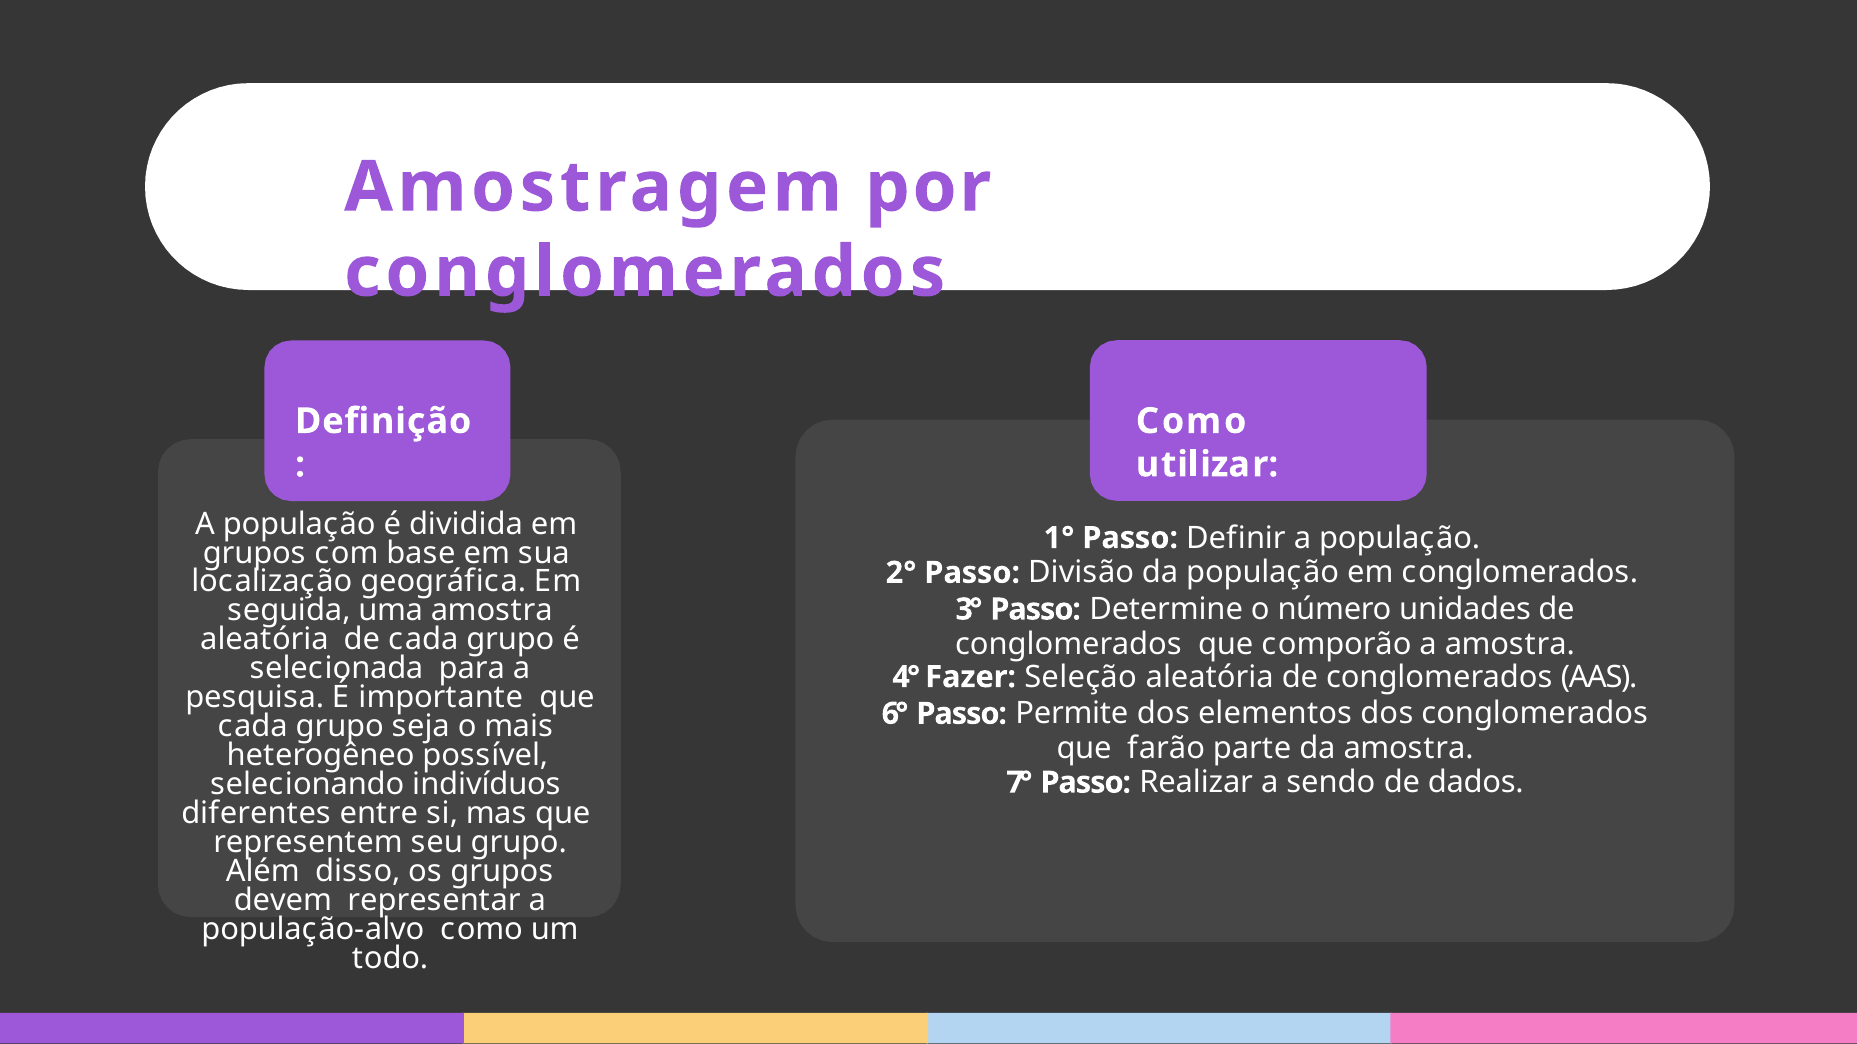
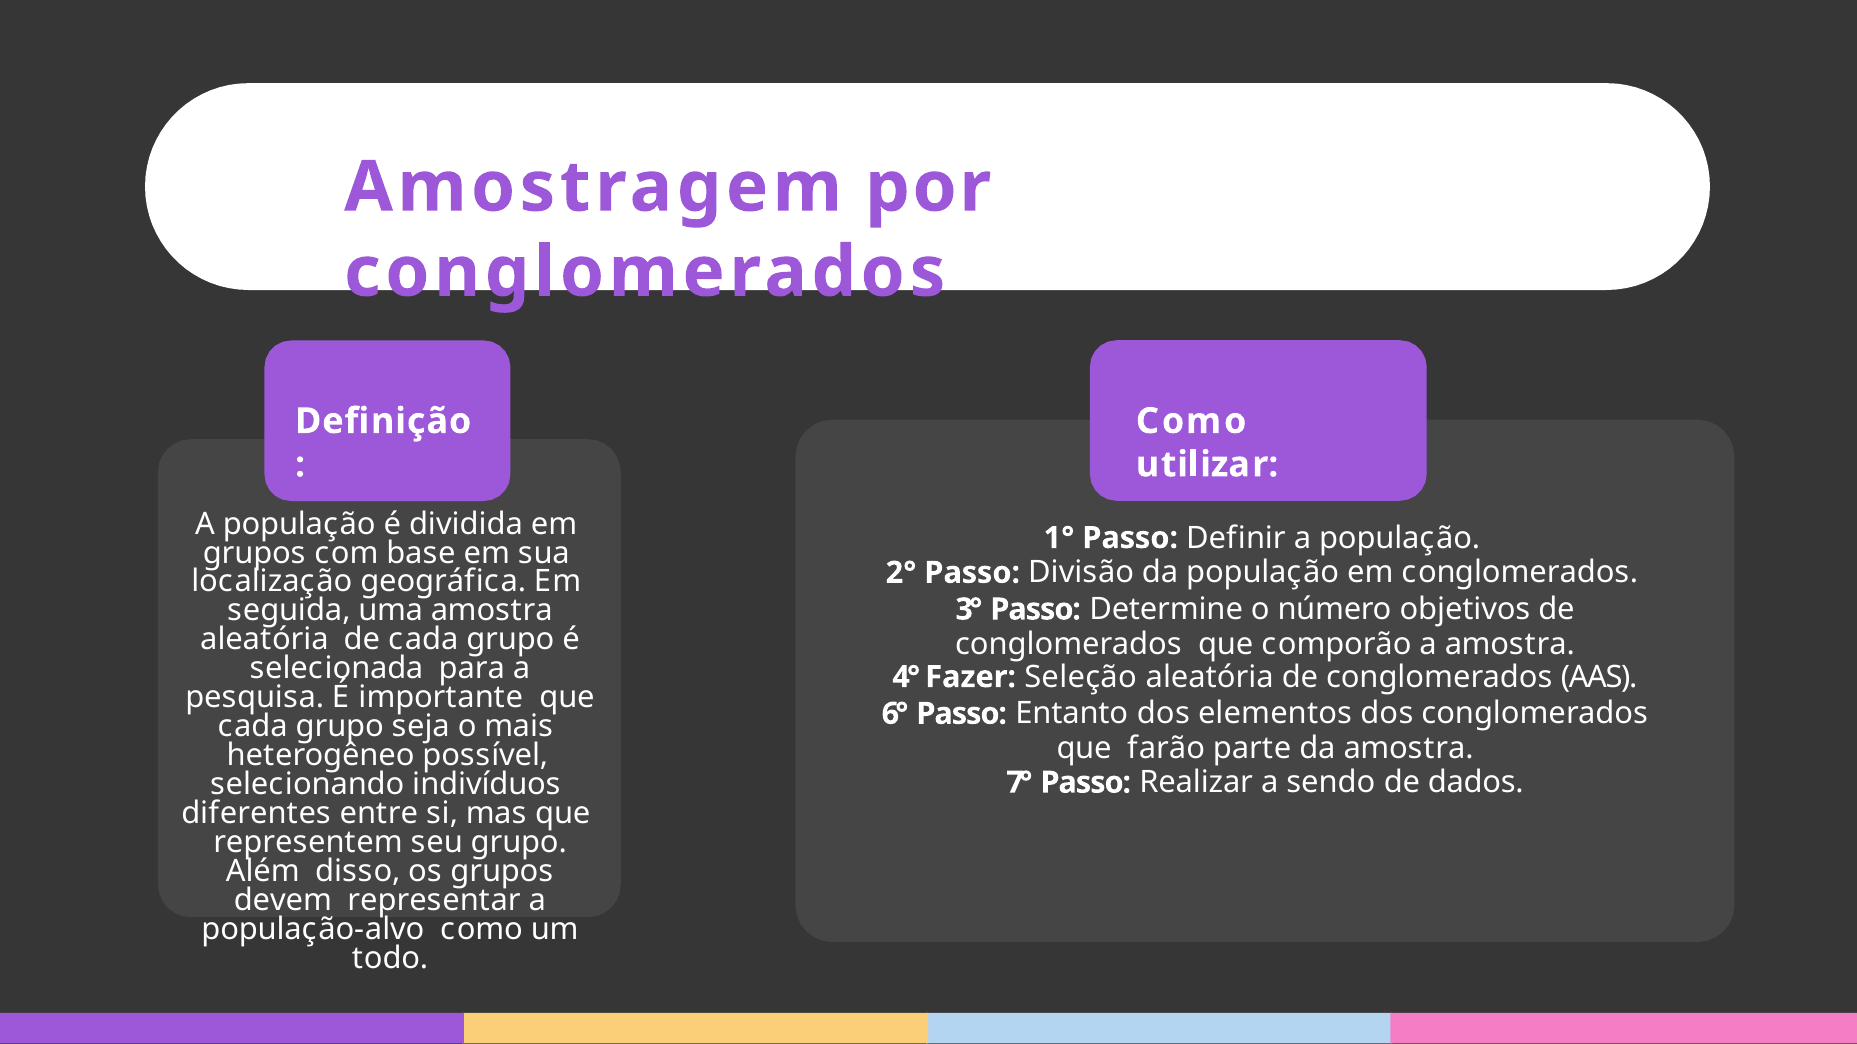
unidades: unidades -> objetivos (1465, 610)
Permite: Permite -> Entanto (1072, 714)
